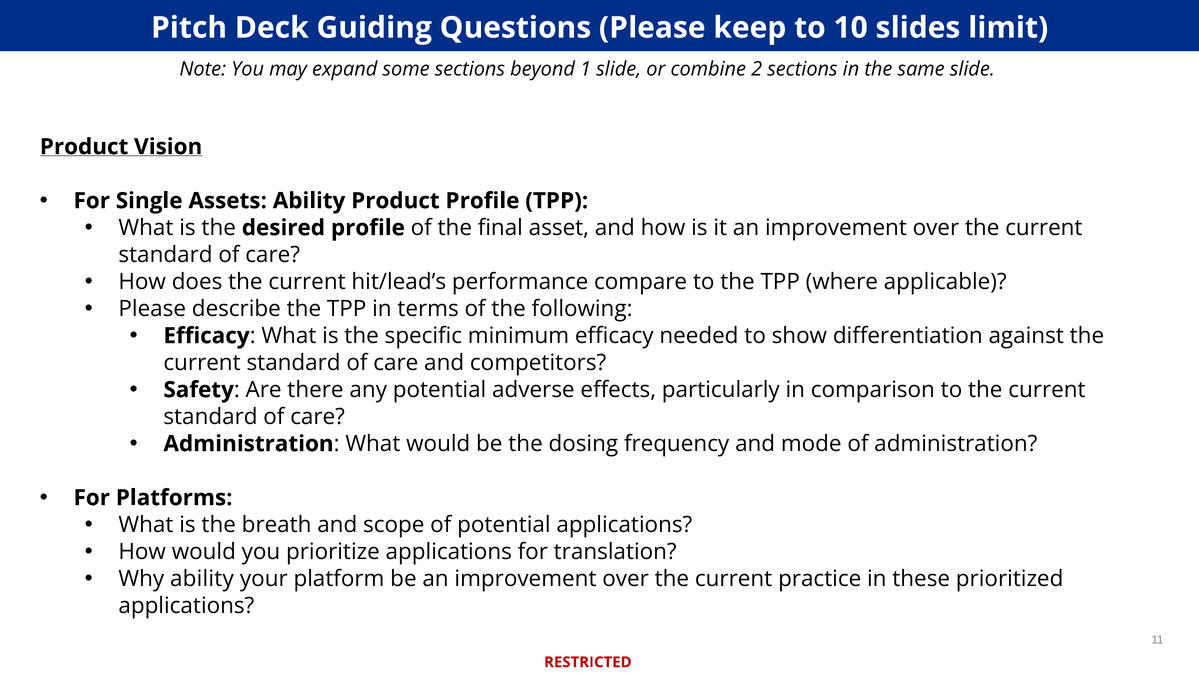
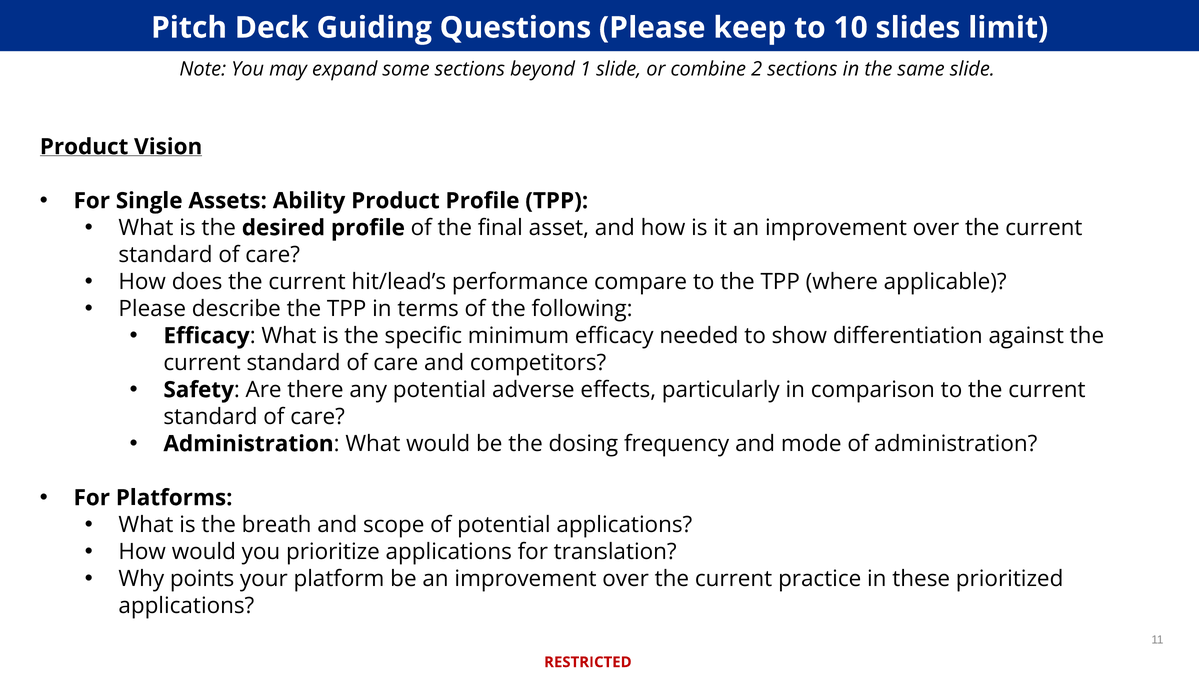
Why ability: ability -> points (202, 578)
